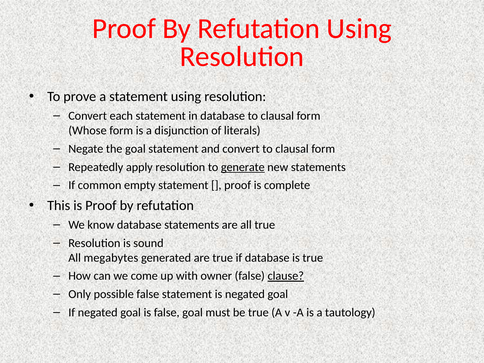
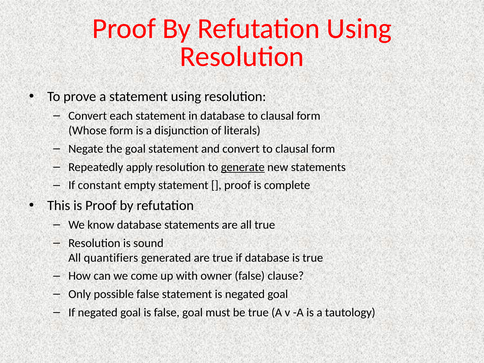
common: common -> constant (100, 185)
megabytes: megabytes -> quantifiers (111, 258)
clause underline: present -> none (286, 276)
